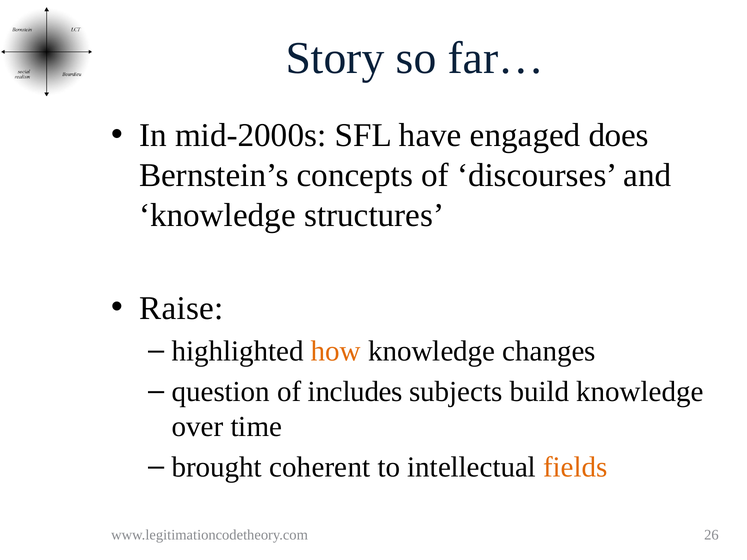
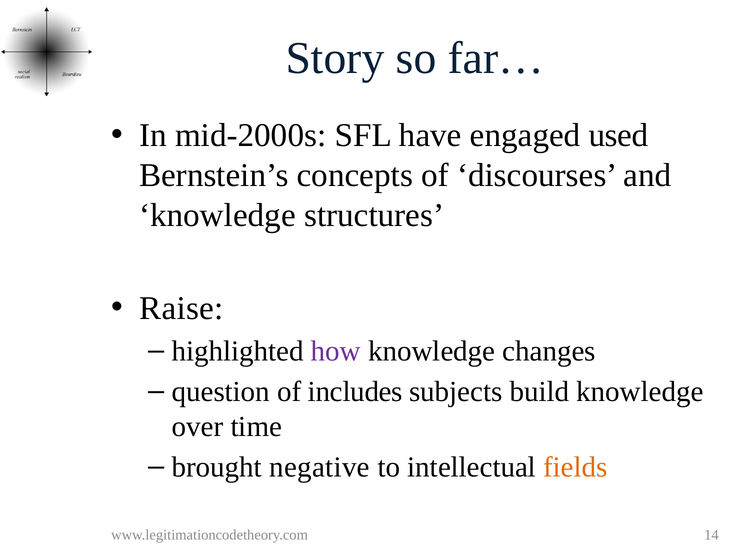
does: does -> used (619, 136)
how colour: orange -> purple (336, 351)
coherent: coherent -> negative (320, 467)
26: 26 -> 14 (711, 535)
